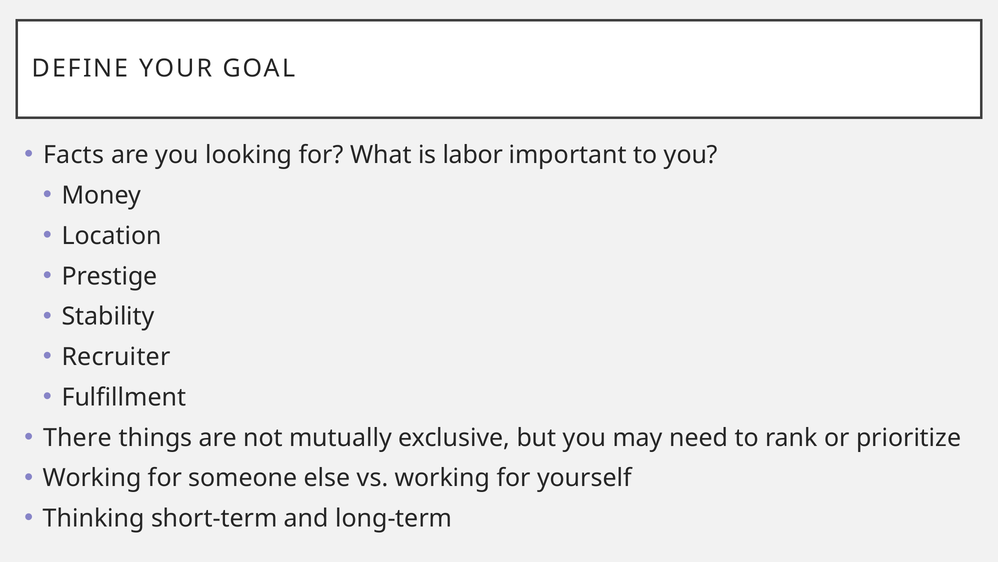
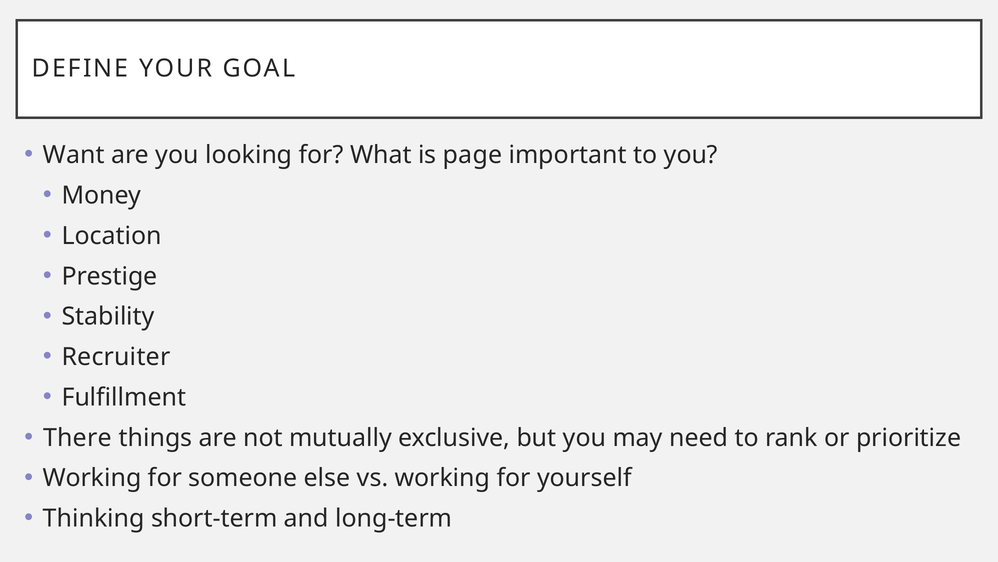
Facts: Facts -> Want (74, 155)
labor: labor -> page (473, 155)
